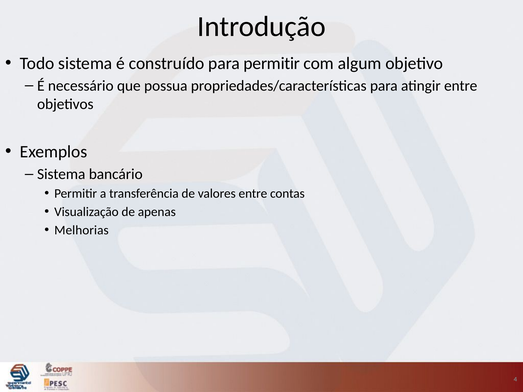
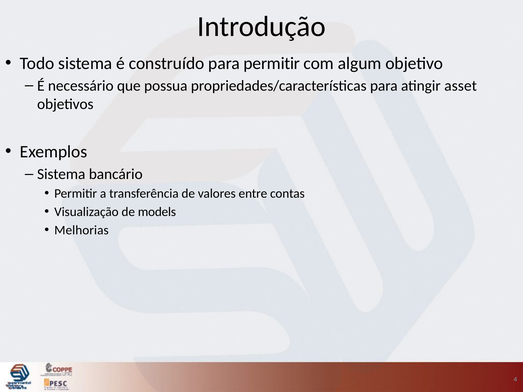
atingir entre: entre -> asset (461, 86)
apenas: apenas -> models (157, 212)
